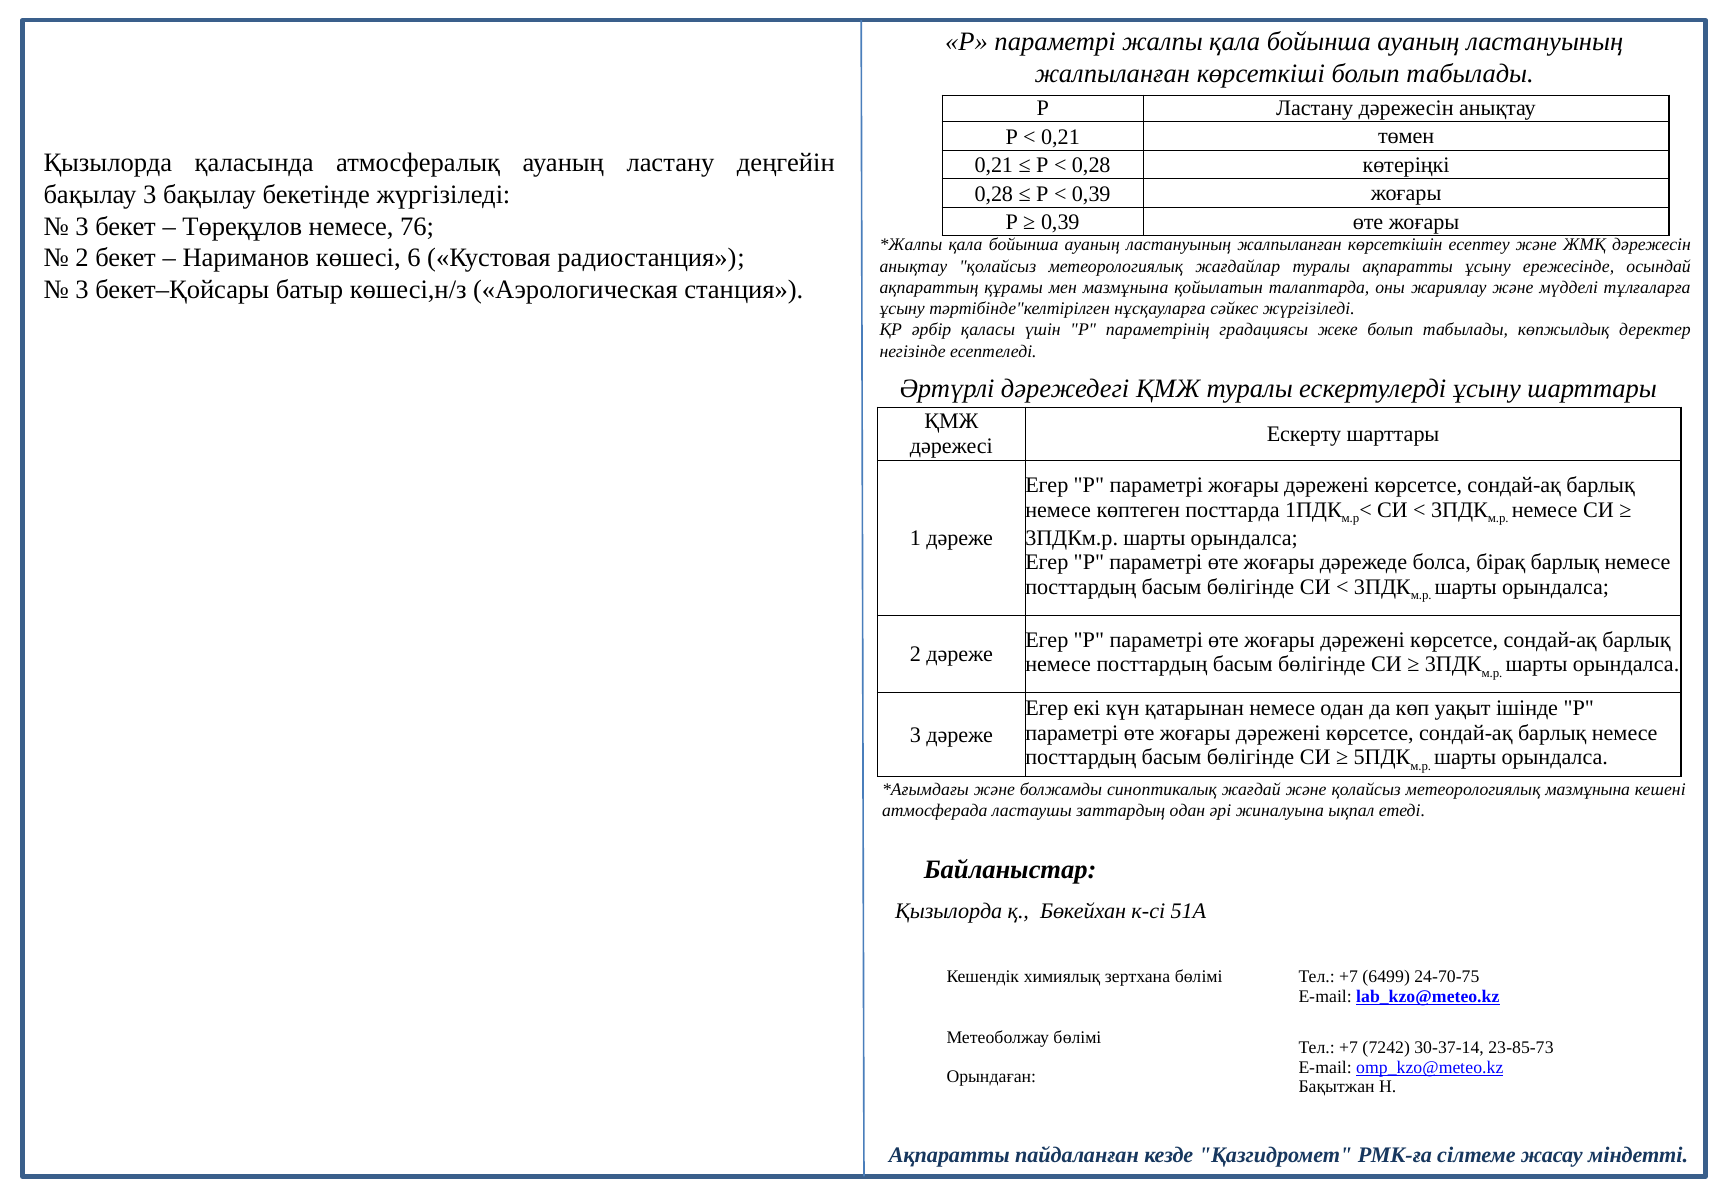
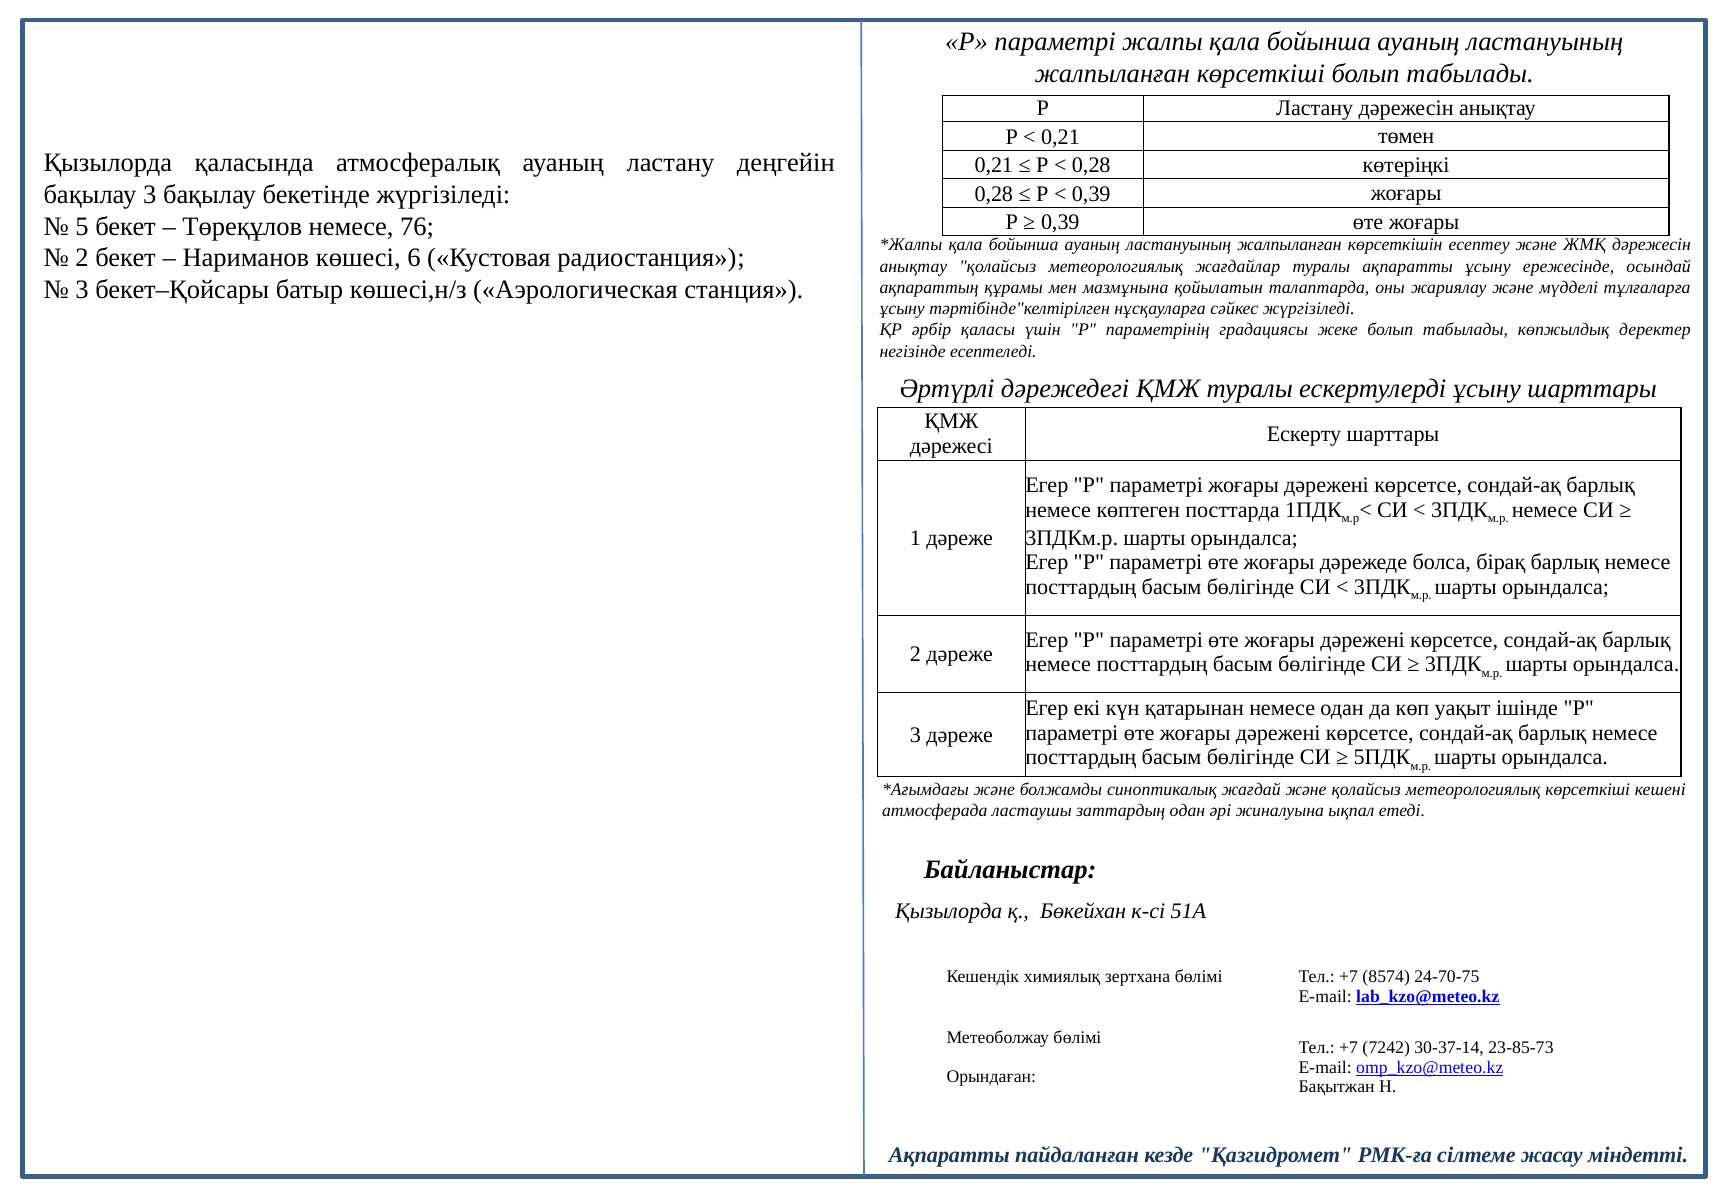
3: 3 -> 5 (82, 226)
метеорологиялық мазмұнына: мазмұнына -> көрсеткіші (1588, 789)
6499: 6499 -> 8574 (1386, 976)
